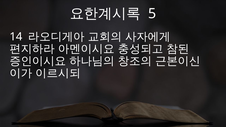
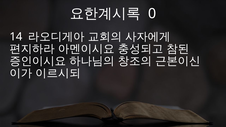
5: 5 -> 0 (152, 14)
